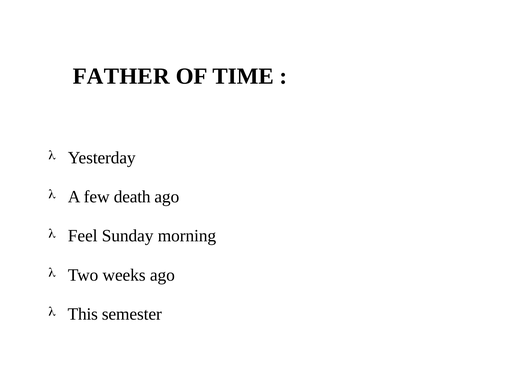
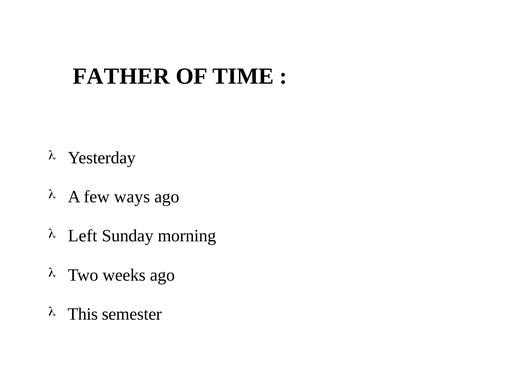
death: death -> ways (132, 197)
Feel: Feel -> Left (83, 236)
